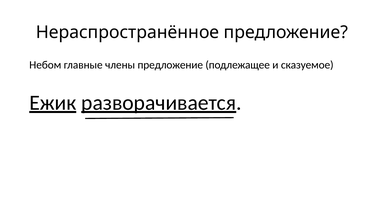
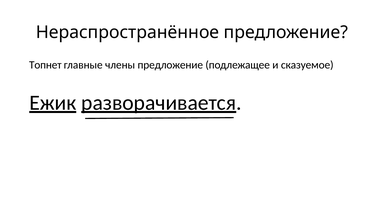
Небом: Небом -> Топнет (45, 65)
